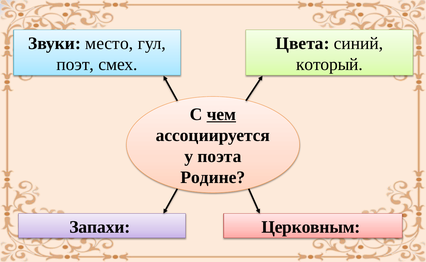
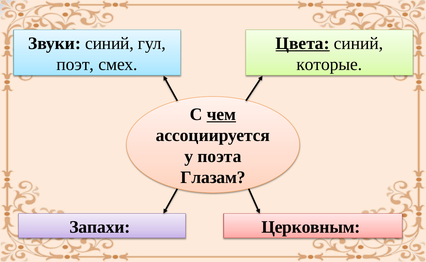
Звуки место: место -> синий (109, 43)
Цвета underline: none -> present (303, 43)
который: который -> которые (329, 64)
Родине: Родине -> Глазам (213, 177)
